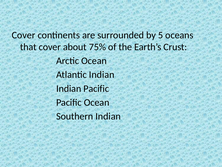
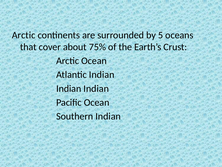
Cover: Cover -> Arctic (24, 35)
Pacific: Pacific -> Indian (96, 88)
